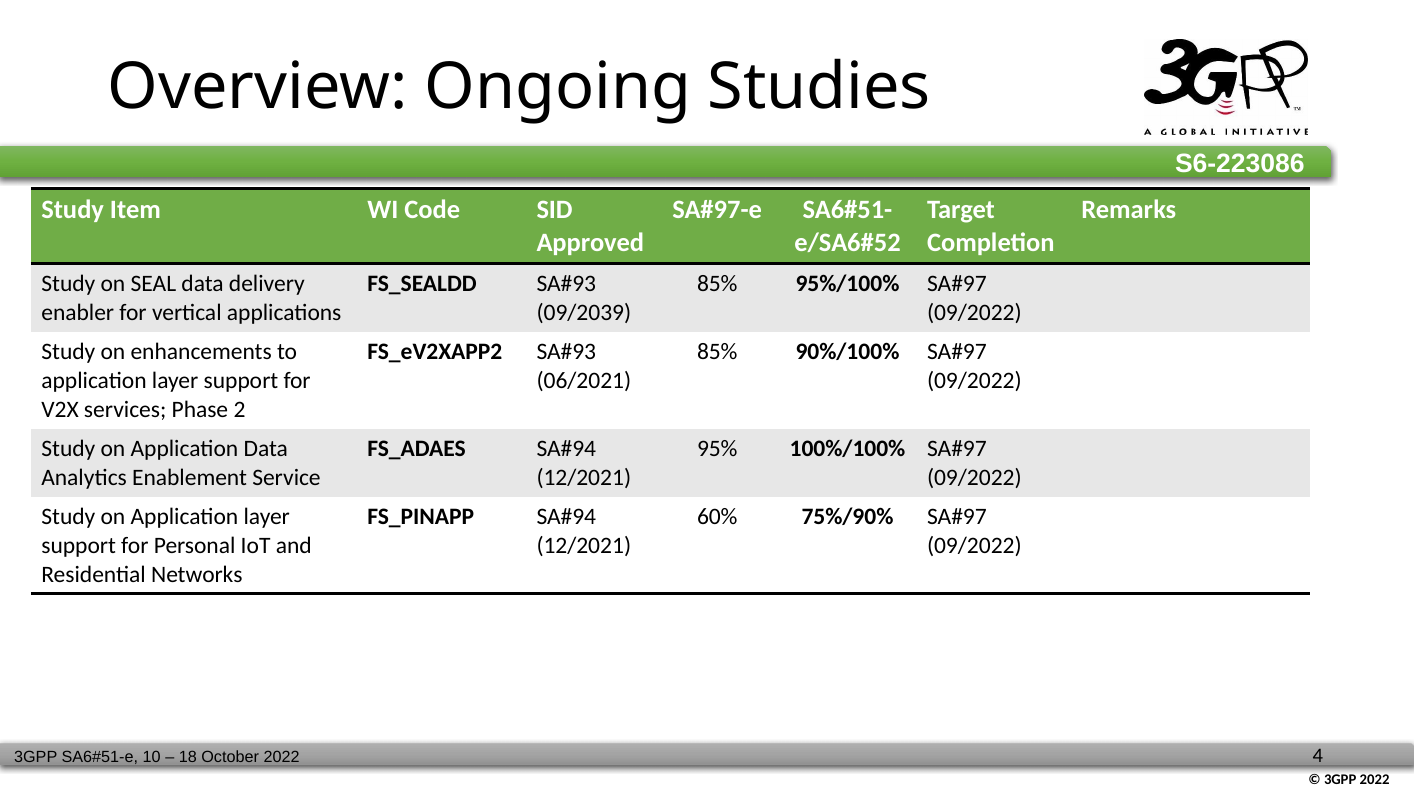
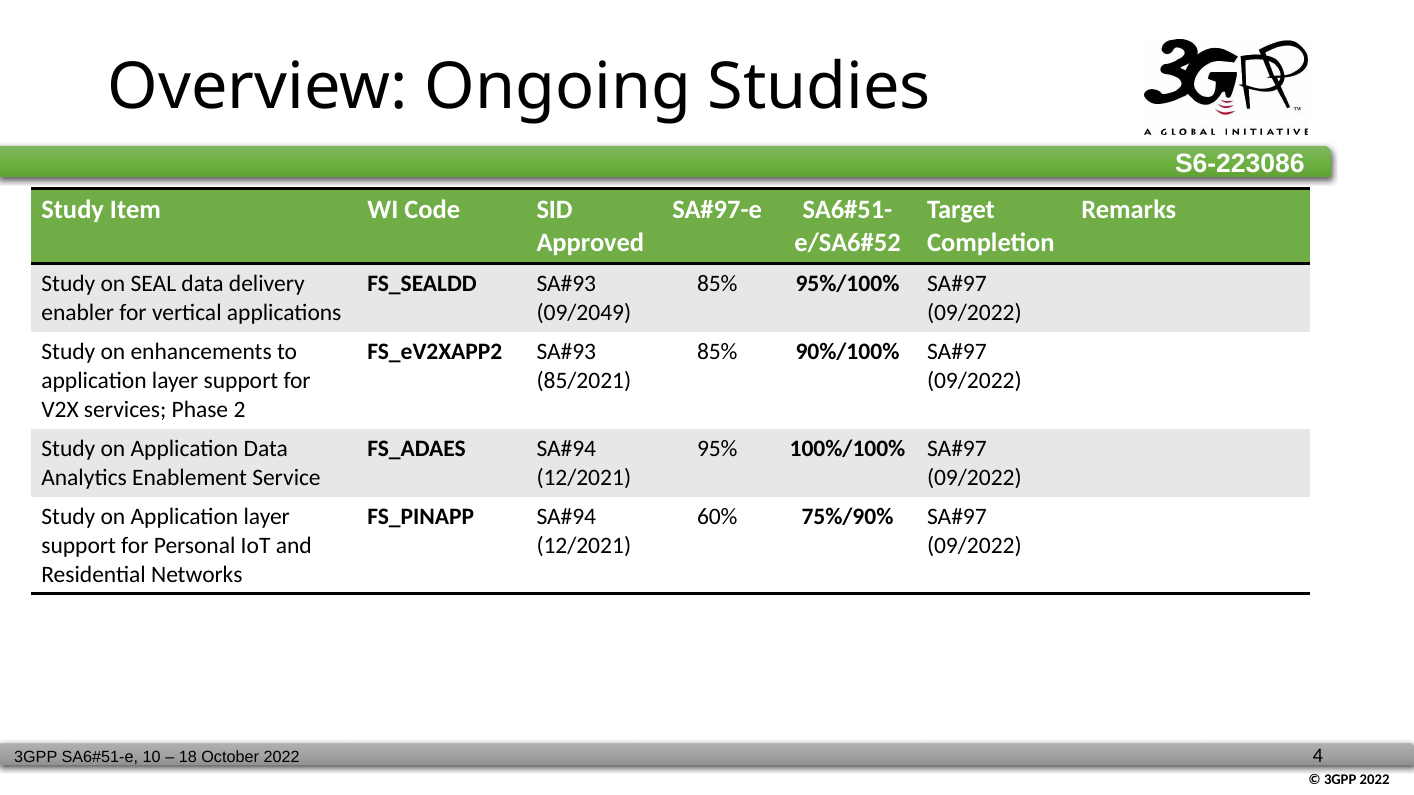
09/2039: 09/2039 -> 09/2049 (584, 312)
06/2021: 06/2021 -> 85/2021 (584, 381)
